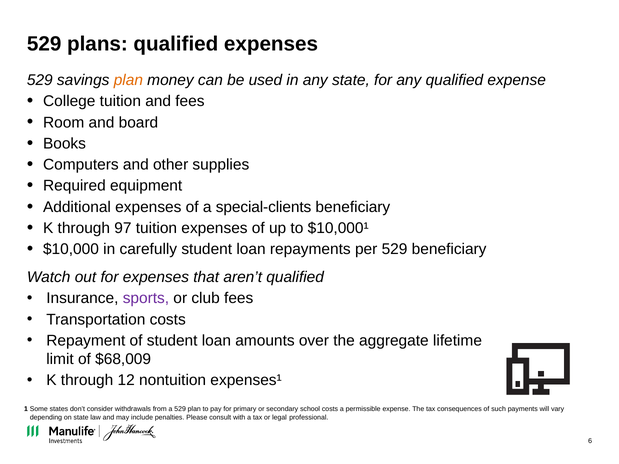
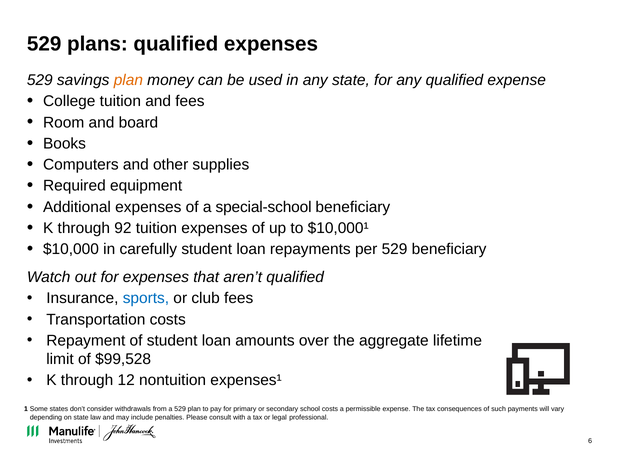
special-clients: special-clients -> special-school (264, 207)
97: 97 -> 92 (123, 228)
sports colour: purple -> blue (146, 298)
$68,009: $68,009 -> $99,528 (123, 359)
